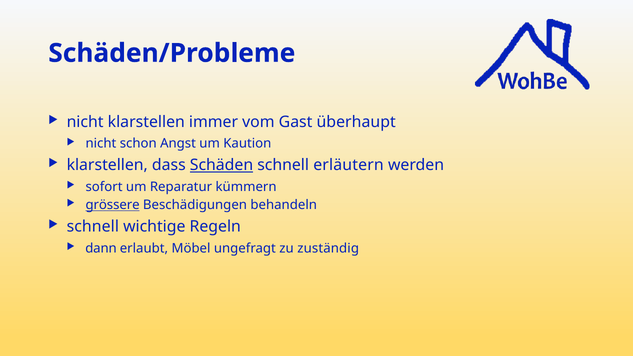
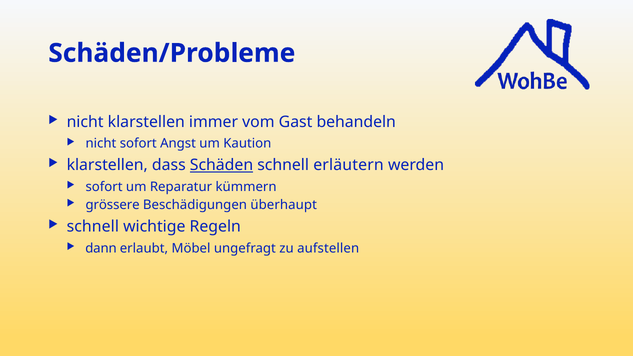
überhaupt: überhaupt -> behandeln (356, 122)
nicht schon: schon -> sofort (138, 144)
grössere underline: present -> none (113, 205)
behandeln: behandeln -> überhaupt (284, 205)
zuständig: zuständig -> aufstellen (328, 248)
